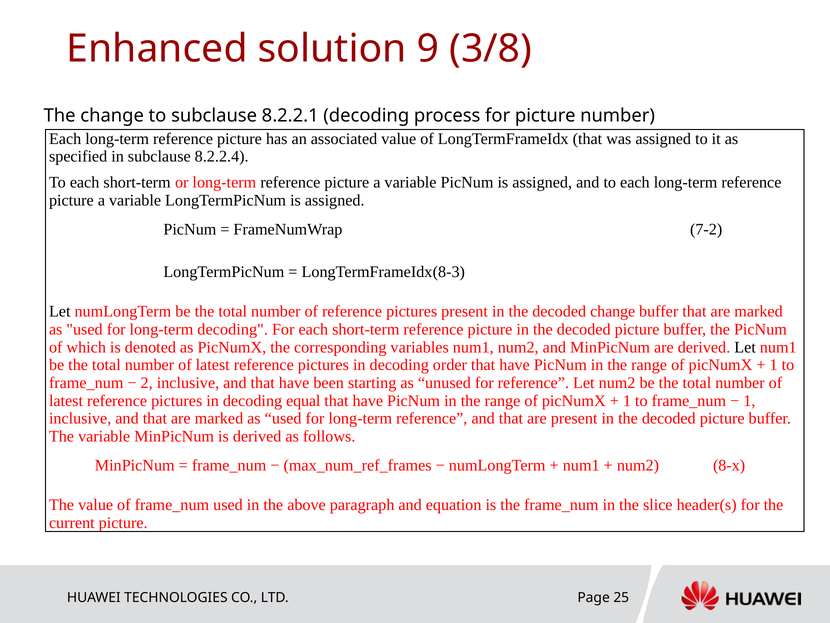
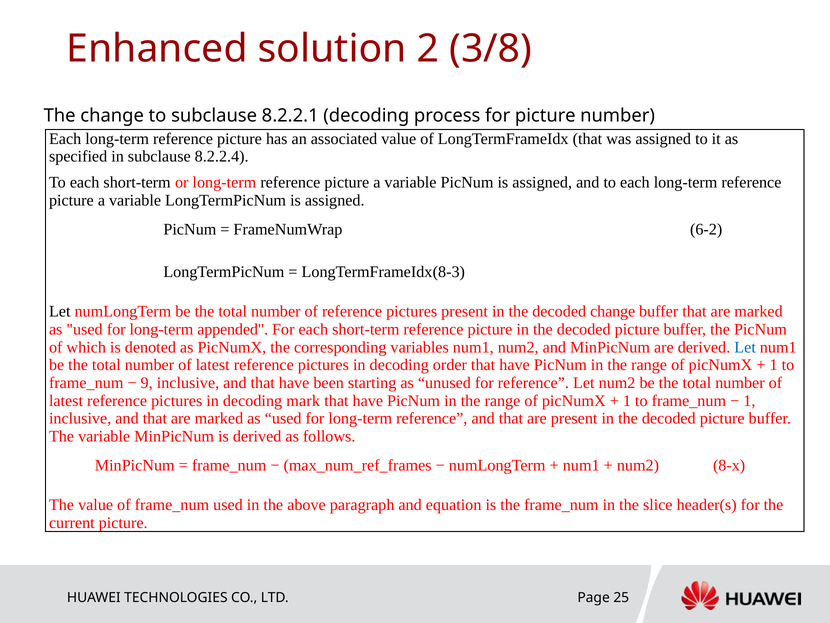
9: 9 -> 2 (428, 49)
7‑2: 7‑2 -> 6‑2 (706, 229)
long-term decoding: decoding -> appended (233, 329)
Let colour: black -> blue (745, 347)
2: 2 -> 9 (147, 383)
equal: equal -> mark (303, 400)
